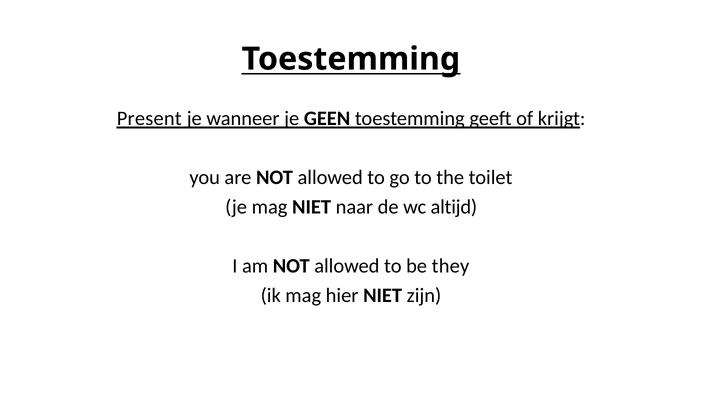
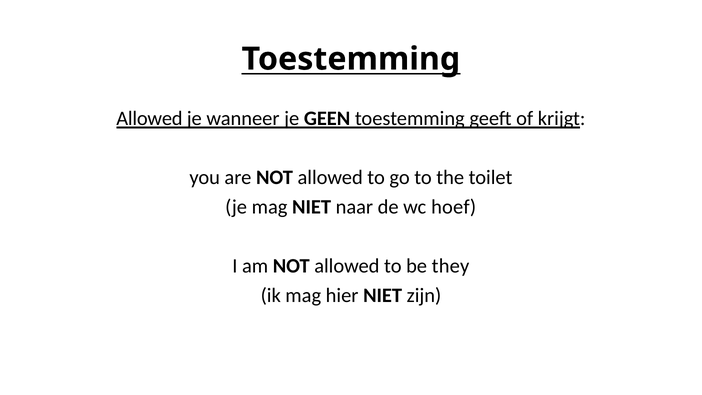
Present: Present -> Allowed (149, 119)
altijd: altijd -> hoef (454, 207)
